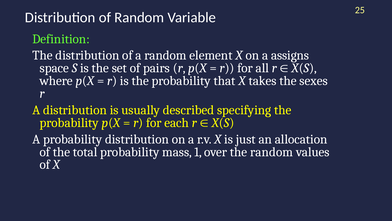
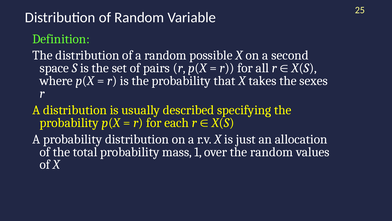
element: element -> possible (211, 55)
assigns: assigns -> second (290, 55)
